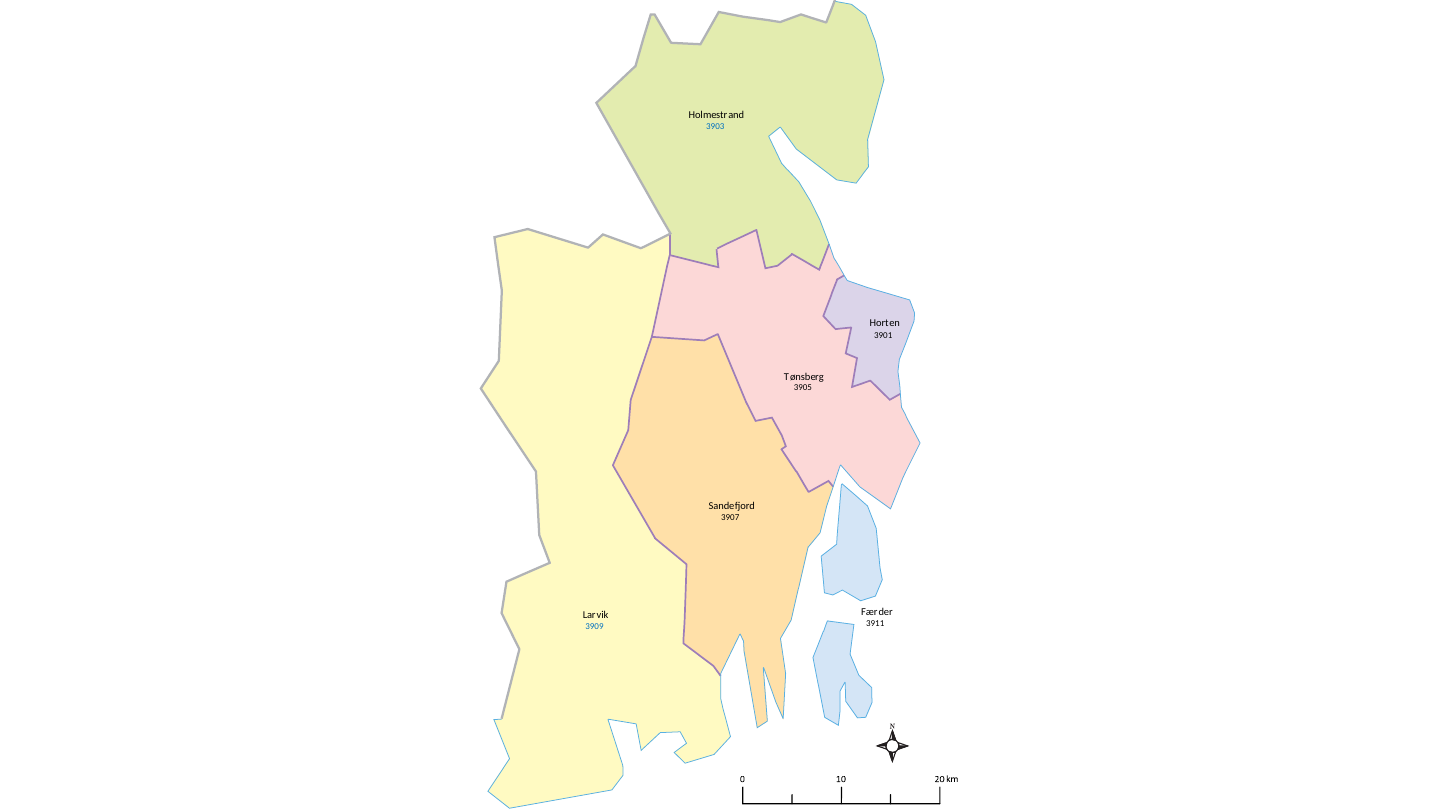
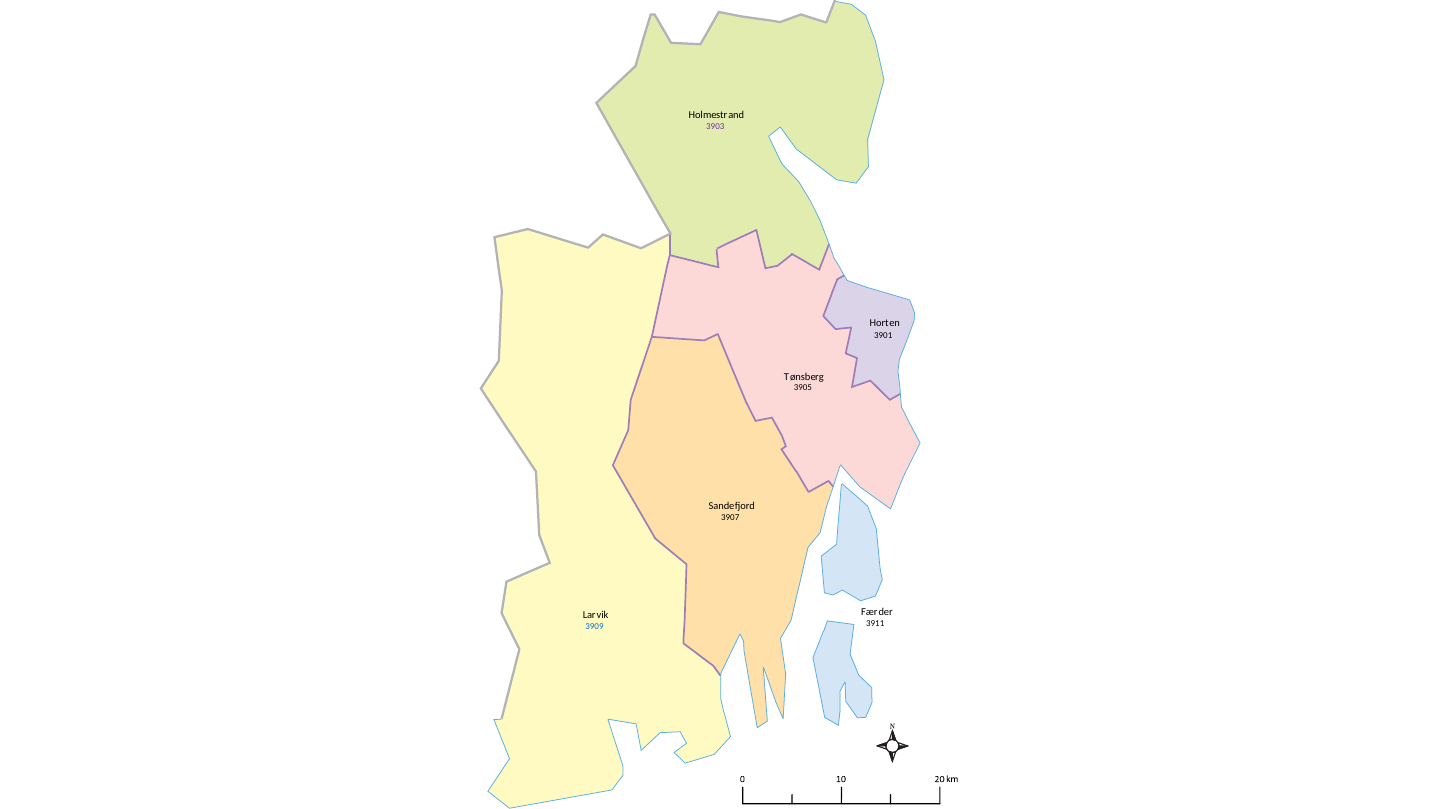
3903 colour: blue -> purple (715, 126)
